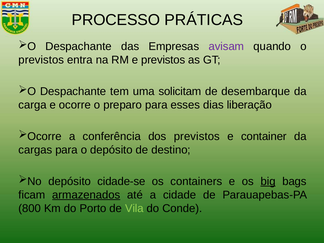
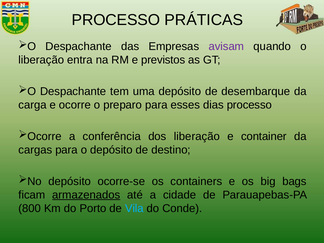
previstos: previstos -> liberação (41, 60)
uma solicitam: solicitam -> depósito (180, 91)
dias liberação: liberação -> processo (249, 105)
dos previstos: previstos -> liberação (197, 136)
cidade-se: cidade-se -> ocorre-se (121, 181)
big underline: present -> none (268, 181)
Vila colour: light green -> light blue (134, 208)
